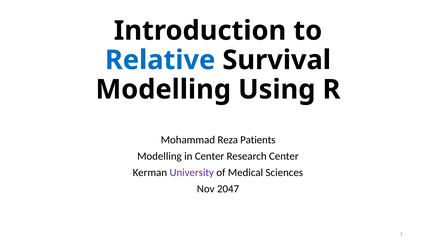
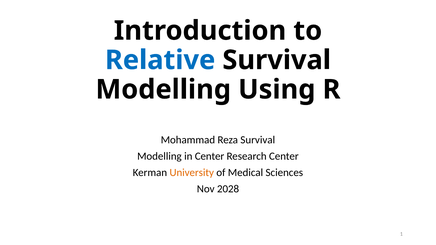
Reza Patients: Patients -> Survival (258, 140)
University colour: purple -> orange (192, 173)
2047: 2047 -> 2028 (228, 189)
